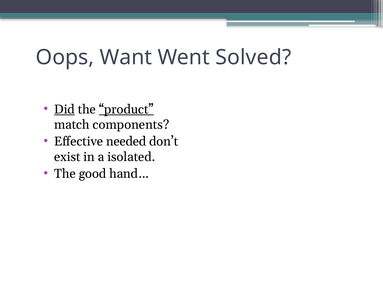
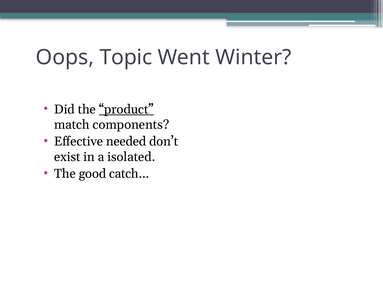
Want: Want -> Topic (126, 57)
Solved: Solved -> Winter (253, 57)
Did underline: present -> none (64, 109)
hand…: hand… -> catch… (129, 174)
